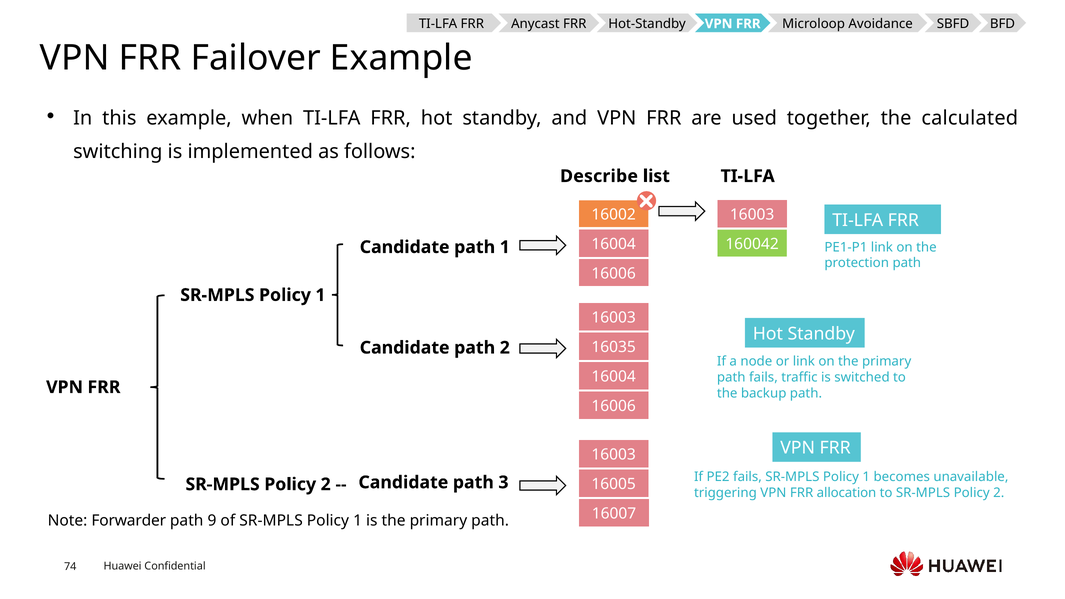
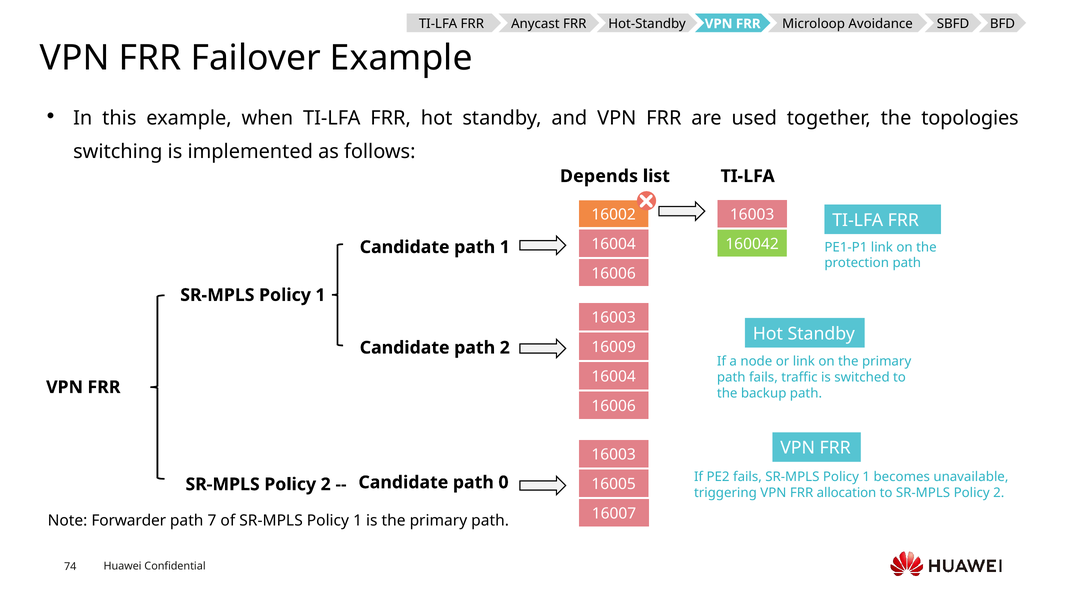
calculated: calculated -> topologies (970, 118)
Describe: Describe -> Depends (599, 176)
16035: 16035 -> 16009 (614, 347)
3: 3 -> 0 (504, 482)
9: 9 -> 7 (212, 521)
